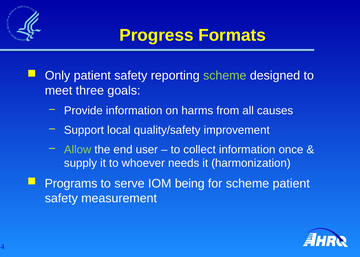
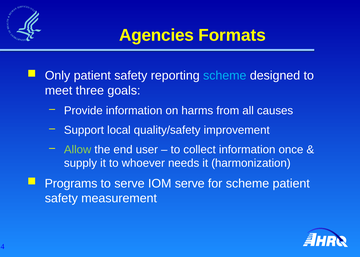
Progress: Progress -> Agencies (157, 35)
scheme colour: light green -> light blue (225, 76)
IOM being: being -> serve (190, 184)
